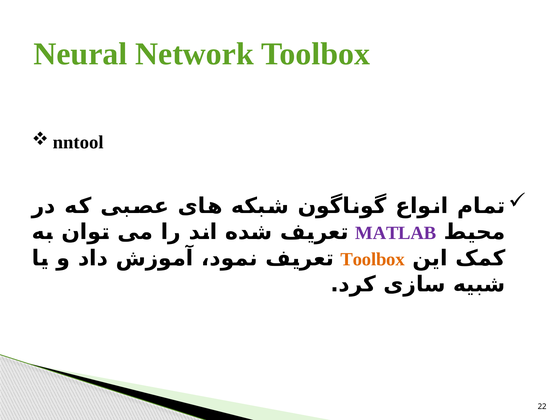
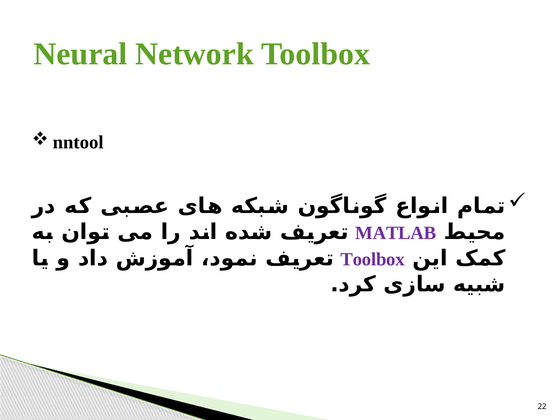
Toolbox colour: orange -> purple (373, 259)
